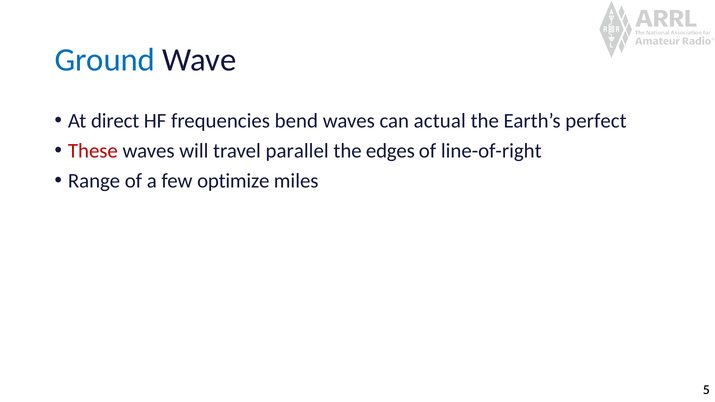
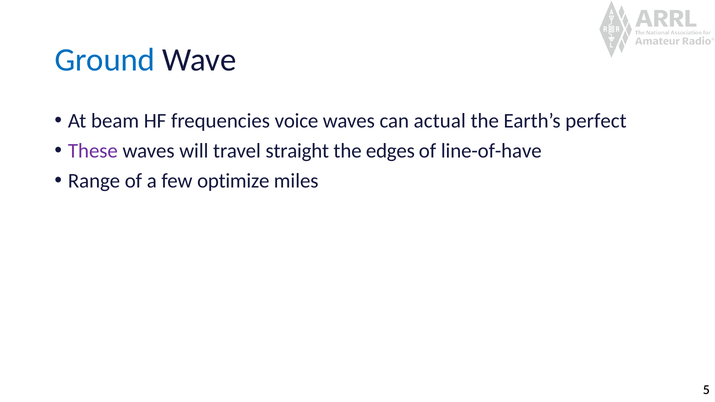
direct: direct -> beam (115, 121)
bend: bend -> voice (296, 121)
These colour: red -> purple (93, 151)
parallel: parallel -> straight (297, 151)
line-of-right: line-of-right -> line-of-have (491, 151)
